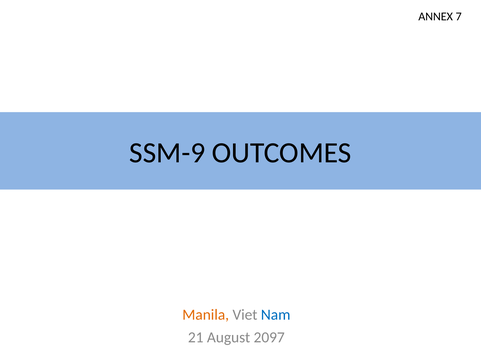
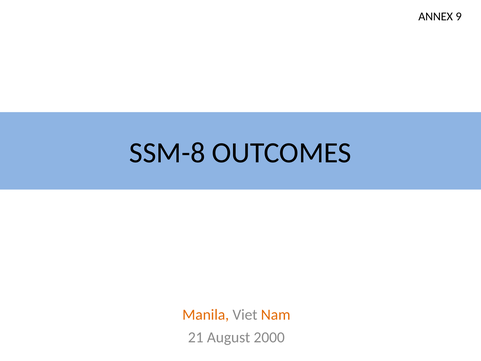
7: 7 -> 9 (459, 16)
SSM-9: SSM-9 -> SSM-8 (167, 153)
Nam colour: blue -> orange (276, 315)
2097: 2097 -> 2000 (269, 337)
